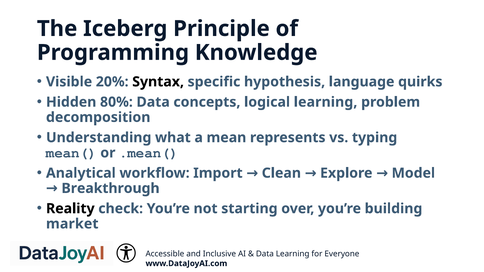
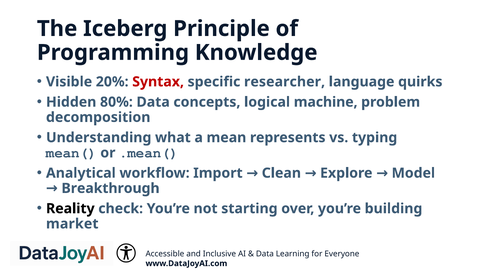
Syntax colour: black -> red (158, 82)
hypothesis: hypothesis -> researcher (285, 82)
logical learning: learning -> machine (326, 102)
